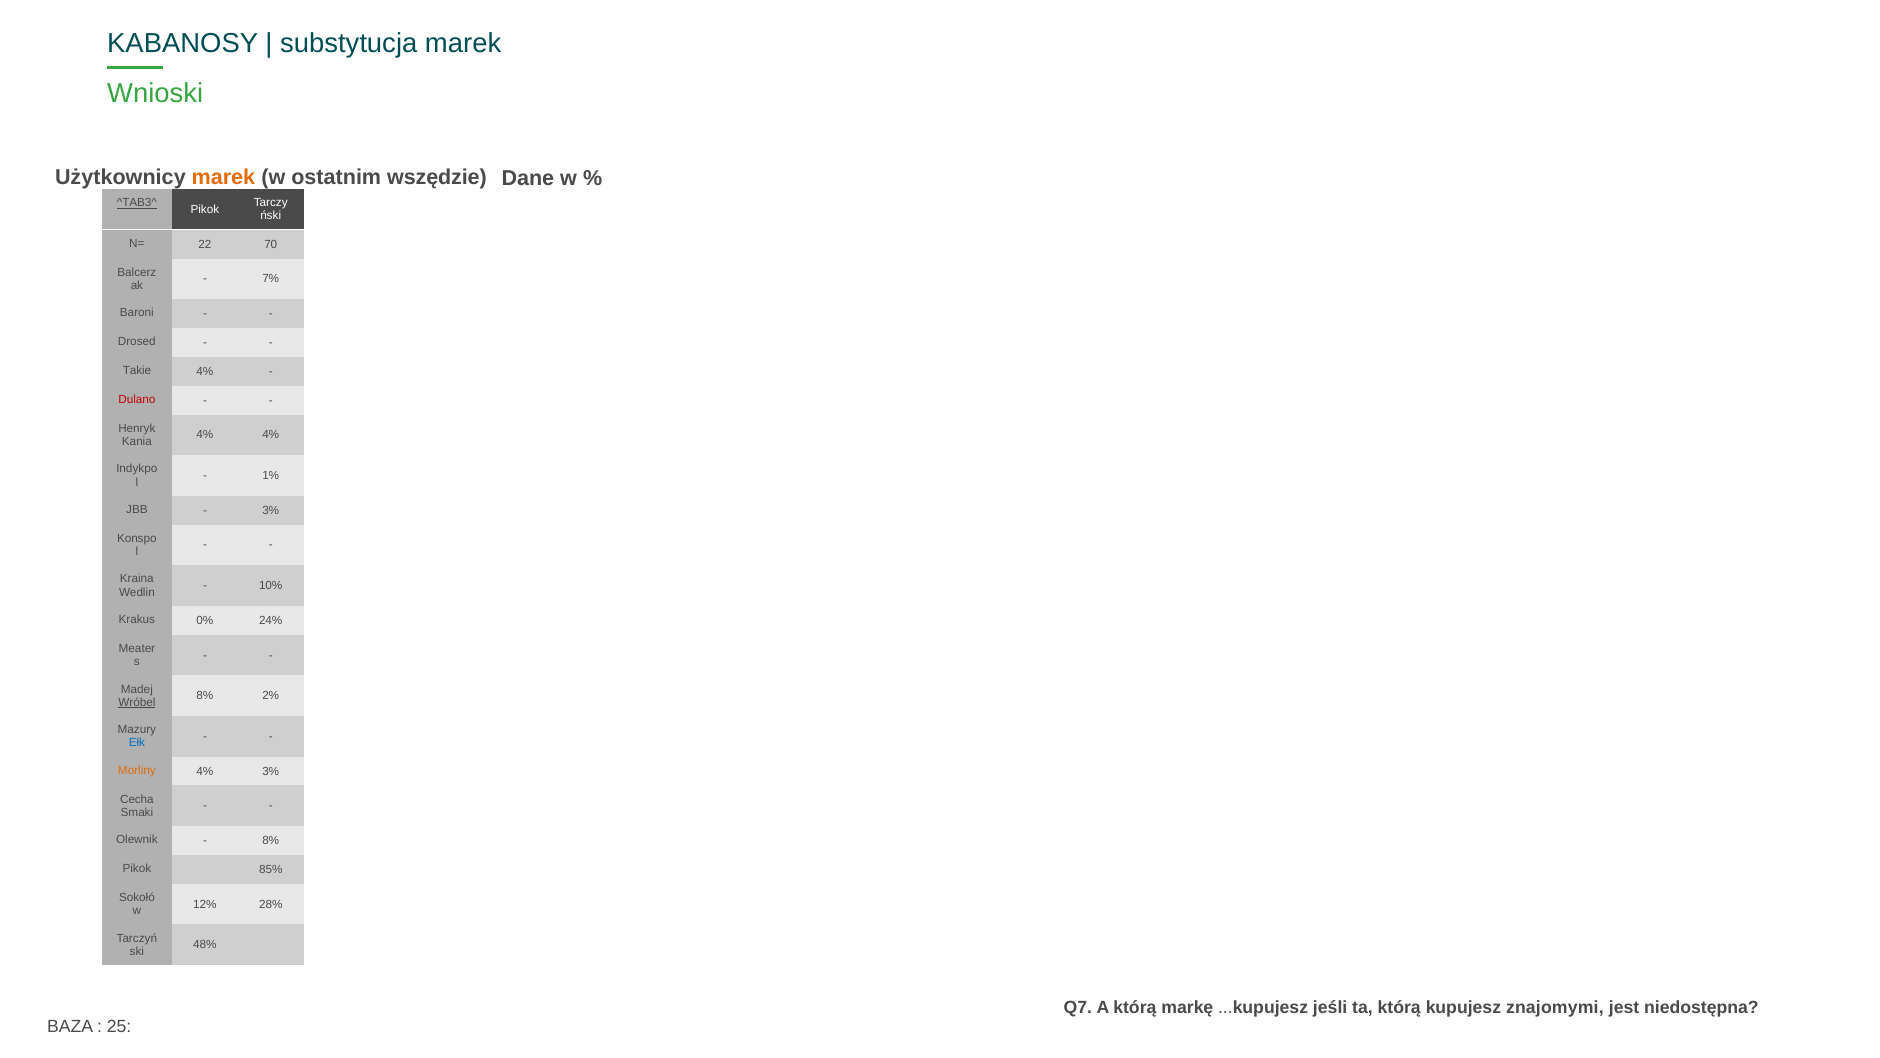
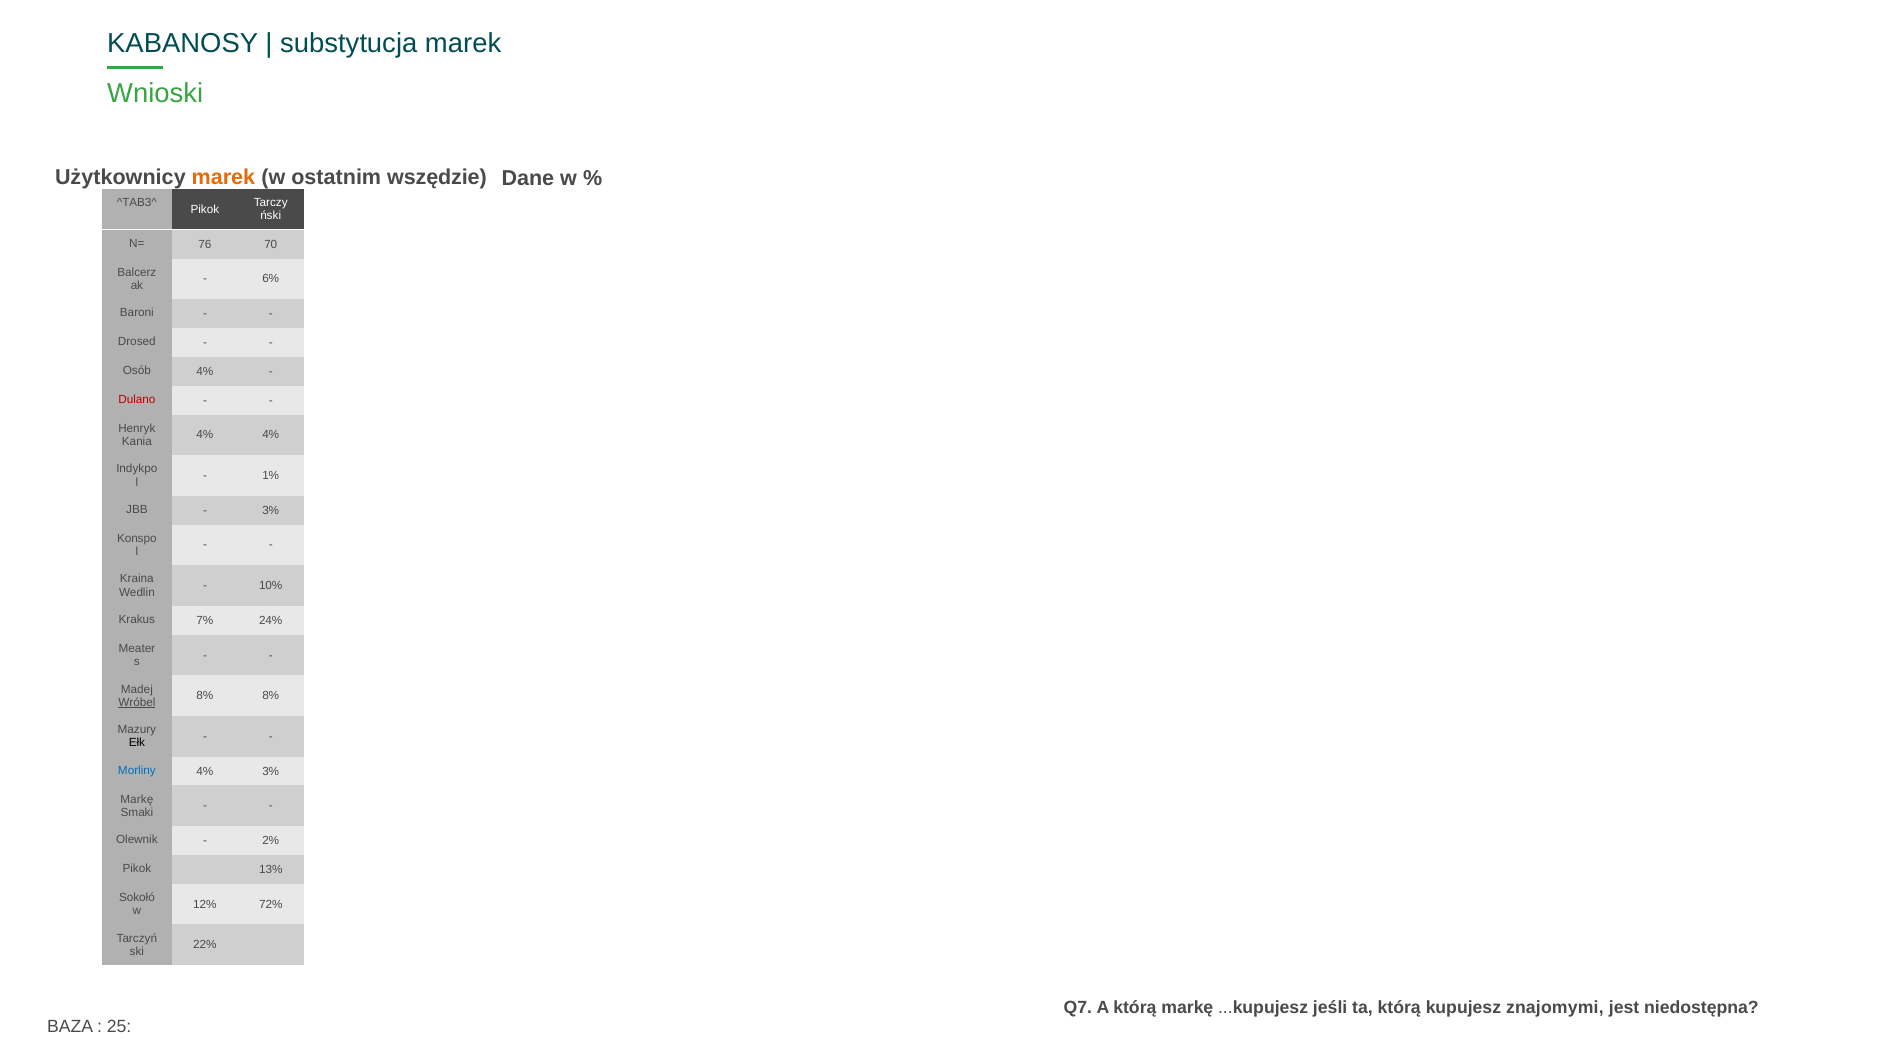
^TAB3^ underline: present -> none (137, 203)
22: 22 -> 76 (205, 244)
7%: 7% -> 6% (271, 279)
Takie: Takie -> Osób (137, 370)
0%: 0% -> 7% (205, 620)
8% 2%: 2% -> 8% (271, 695)
Ełk colour: blue -> black (137, 743)
Morliny colour: orange -> blue (137, 770)
Cecha: Cecha -> Markę (137, 799)
8%: 8% -> 2% (271, 840)
85%: 85% -> 13% (271, 869)
28%: 28% -> 72% (271, 904)
48%: 48% -> 22% (205, 944)
